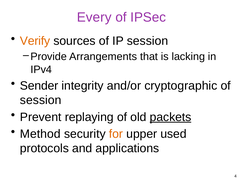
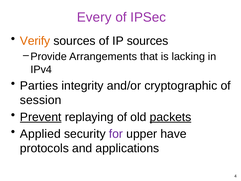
IP session: session -> sources (148, 41)
Sender: Sender -> Parties (39, 86)
Prevent underline: none -> present (41, 117)
Method: Method -> Applied (40, 134)
for colour: orange -> purple (116, 134)
used: used -> have (174, 134)
